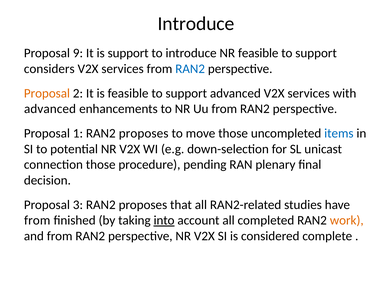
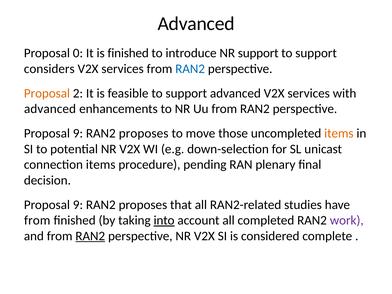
Introduce: Introduce -> Advanced (196, 24)
9: 9 -> 0 (78, 53)
is support: support -> finished (128, 53)
NR feasible: feasible -> support (258, 53)
1: 1 -> 9 (78, 133)
items colour: blue -> orange (339, 133)
connection those: those -> items (101, 165)
3: 3 -> 9 (78, 205)
work colour: orange -> purple (347, 220)
RAN2 underline: none -> present (90, 236)
